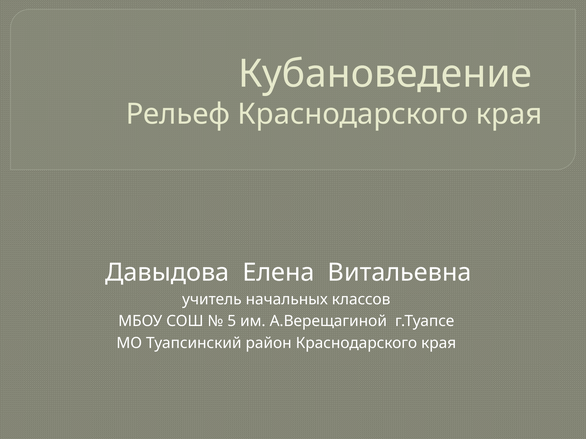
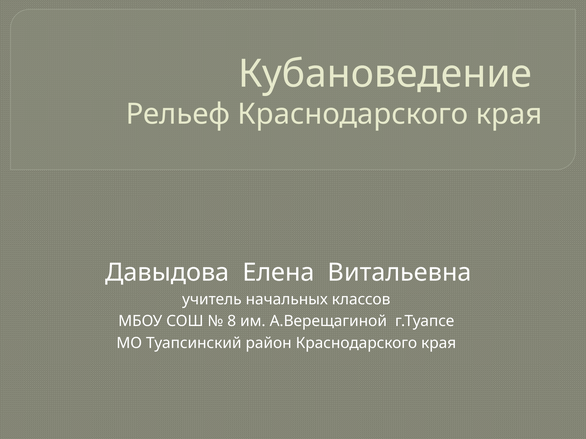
5: 5 -> 8 (232, 322)
